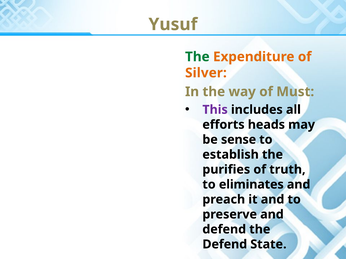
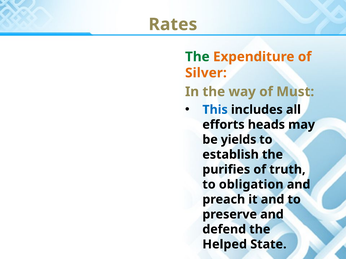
Yusuf: Yusuf -> Rates (173, 24)
This colour: purple -> blue (215, 110)
sense: sense -> yields (239, 140)
eliminates: eliminates -> obligation (251, 185)
Defend: Defend -> Helped (225, 245)
